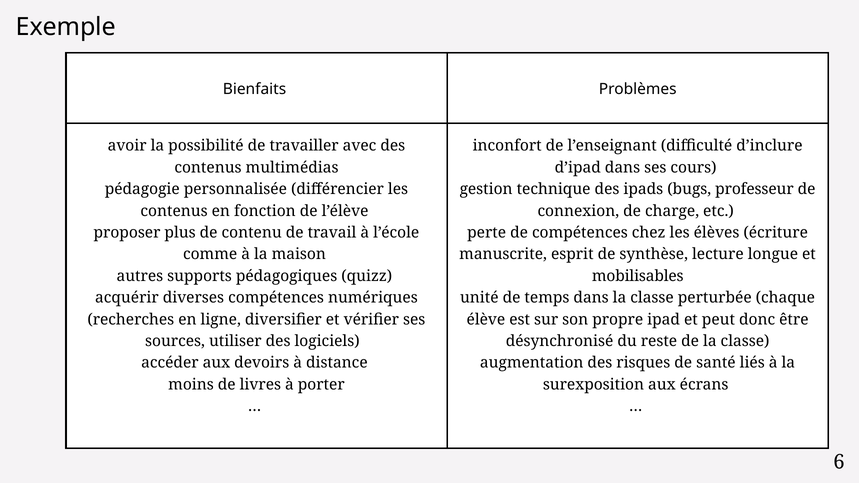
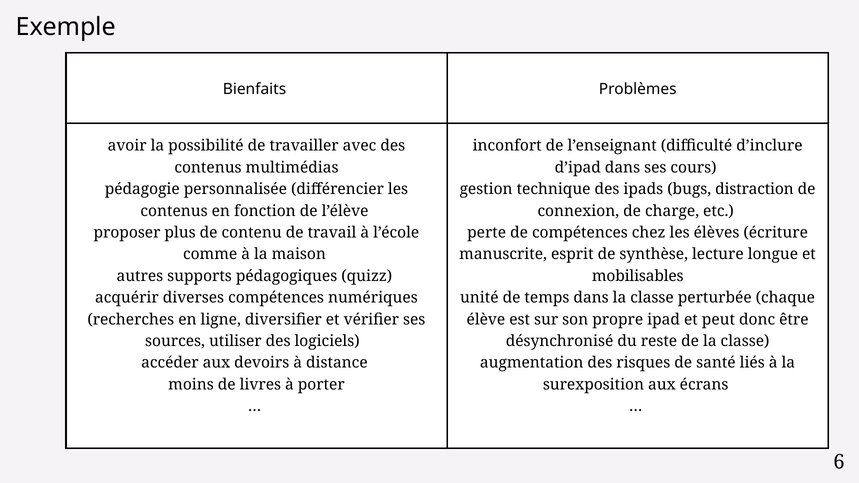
professeur: professeur -> distraction (754, 189)
